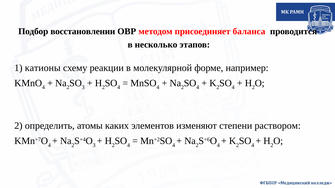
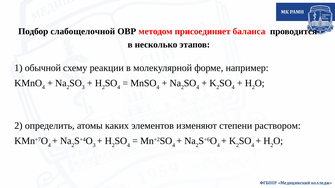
восстановлении: восстановлении -> слабощелочной (83, 31)
катионы: катионы -> обычной (43, 68)
